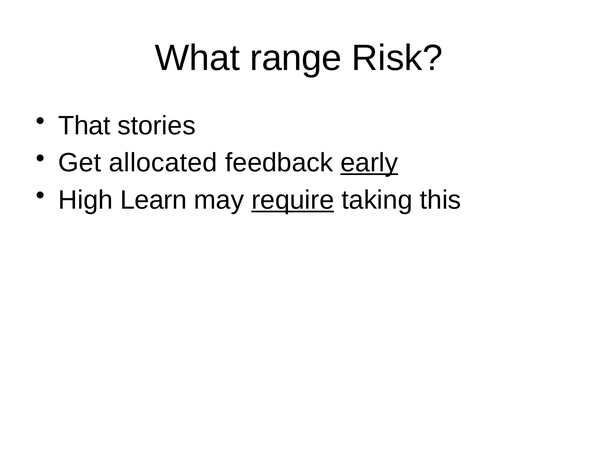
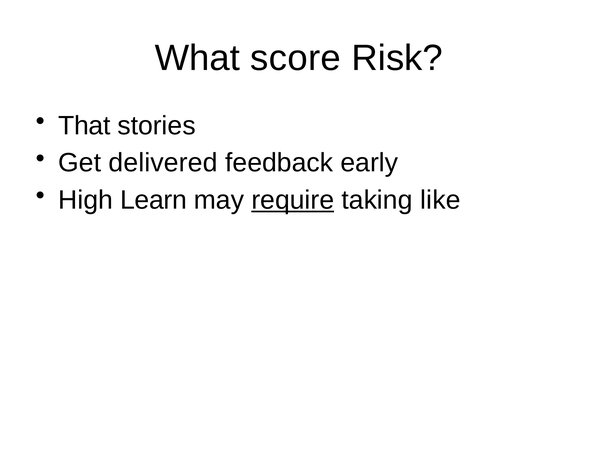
range: range -> score (296, 58)
allocated: allocated -> delivered (163, 163)
early underline: present -> none (369, 163)
this: this -> like (440, 200)
